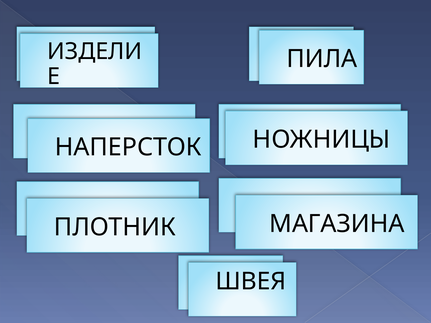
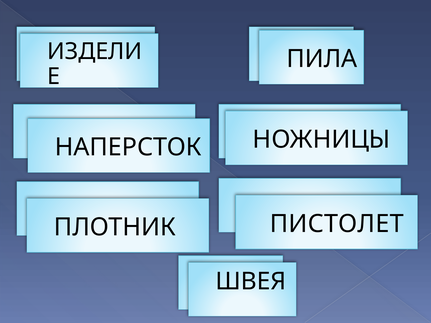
МАГАЗИНА: МАГАЗИНА -> ПИСТОЛЕТ (337, 224)
